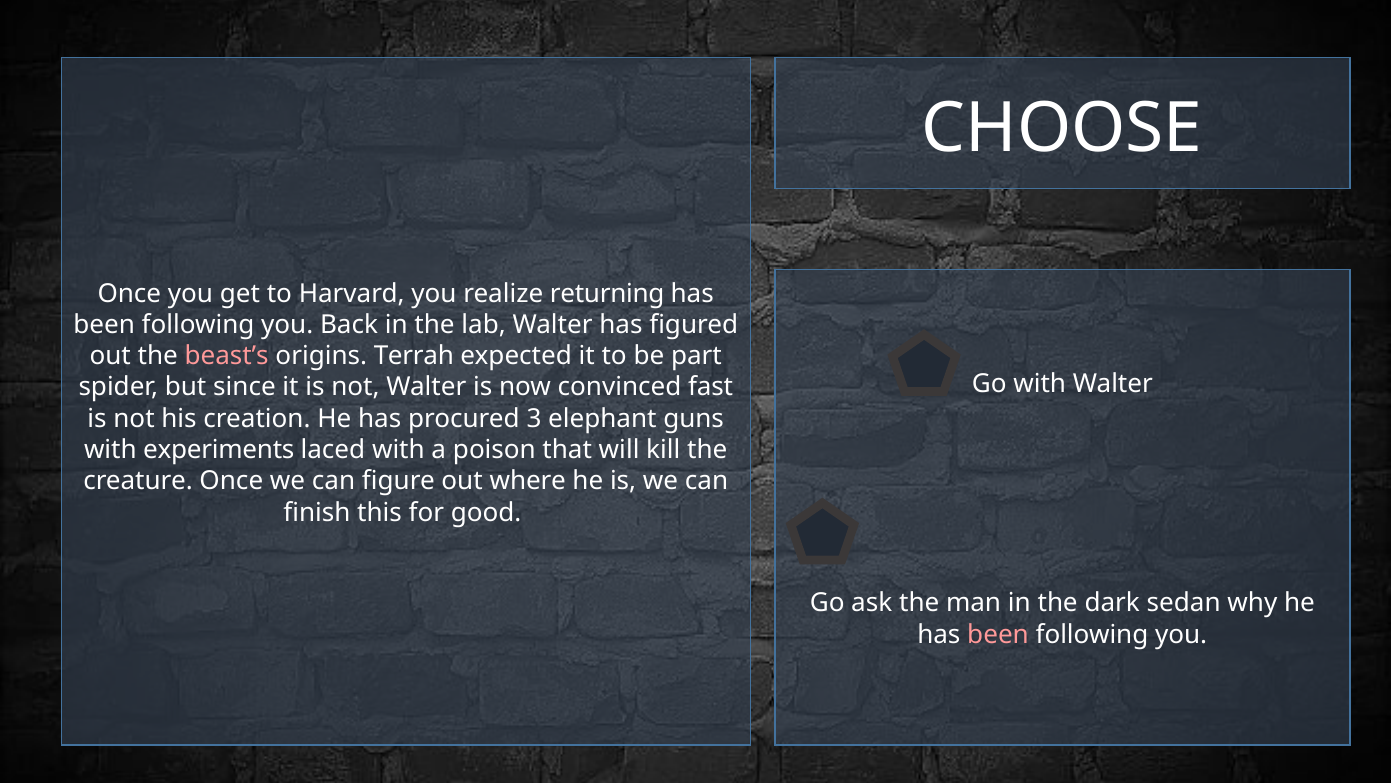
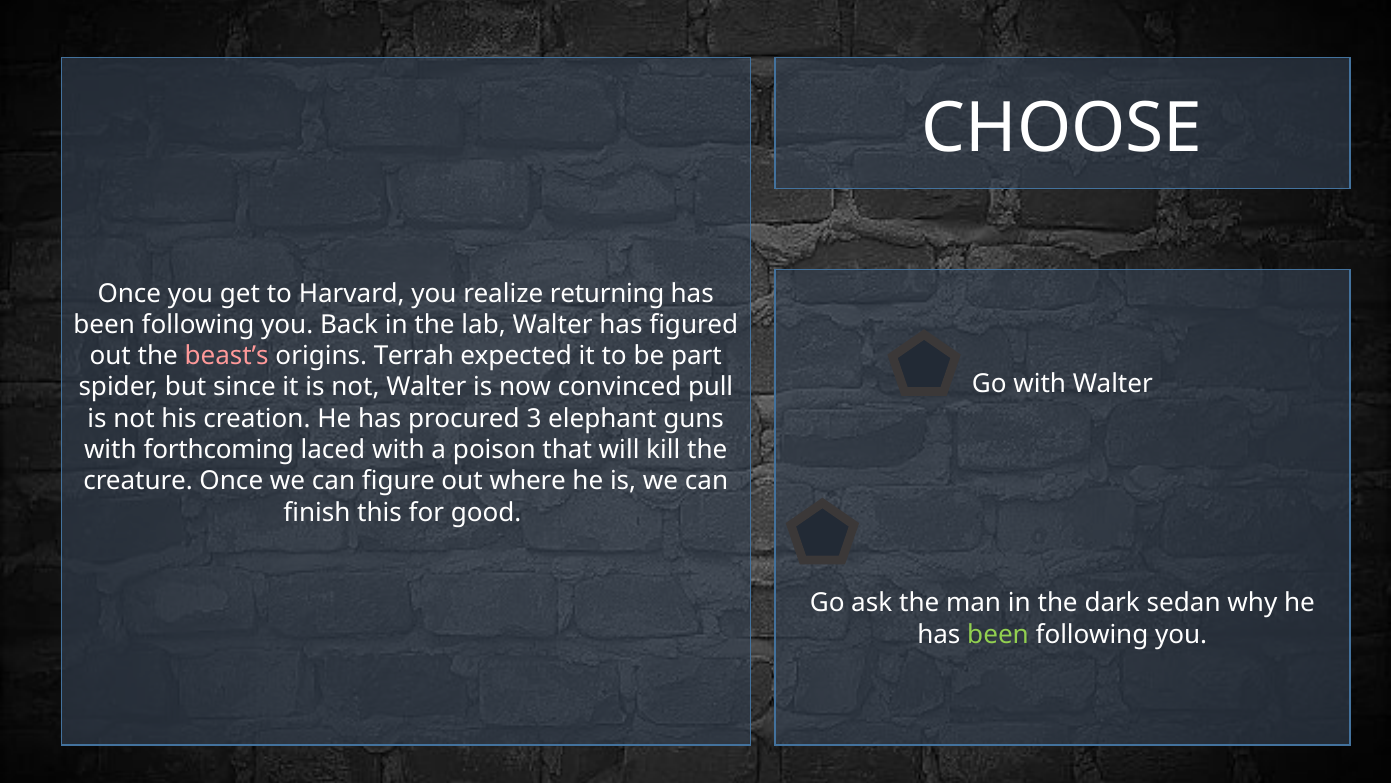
fast: fast -> pull (711, 387)
experiments: experiments -> forthcoming (219, 450)
been colour: pink -> light green (998, 634)
